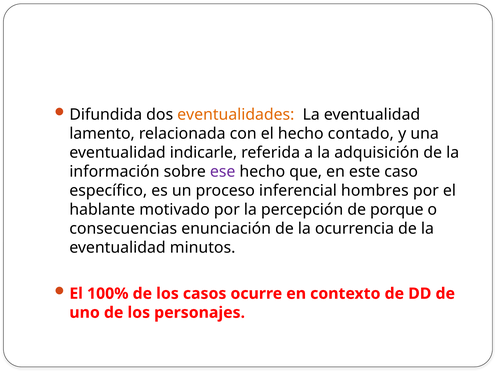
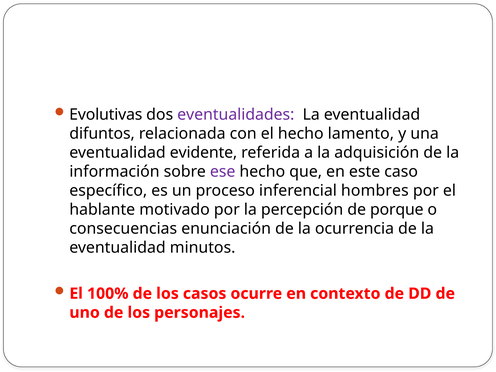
Difundida: Difundida -> Evolutivas (106, 115)
eventualidades colour: orange -> purple (236, 115)
lamento: lamento -> difuntos (102, 134)
contado: contado -> lamento (361, 134)
indicarle: indicarle -> evidente (204, 153)
